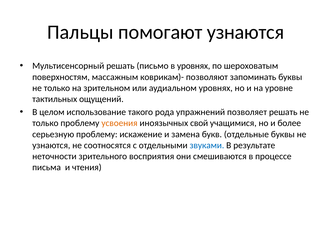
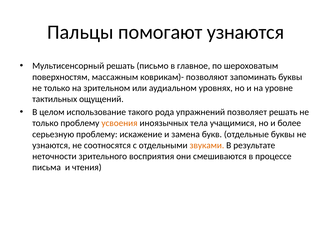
в уровнях: уровнях -> главное (194, 66)
свой: свой -> тела (199, 123)
звуками colour: blue -> orange (207, 145)
